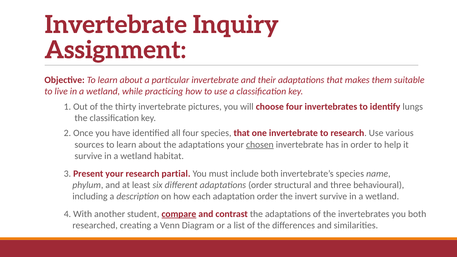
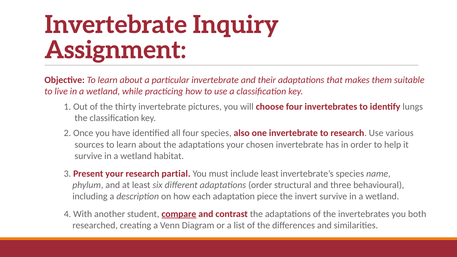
species that: that -> also (242, 133)
chosen underline: present -> none (260, 145)
include both: both -> least (270, 174)
adaptation order: order -> piece (267, 196)
